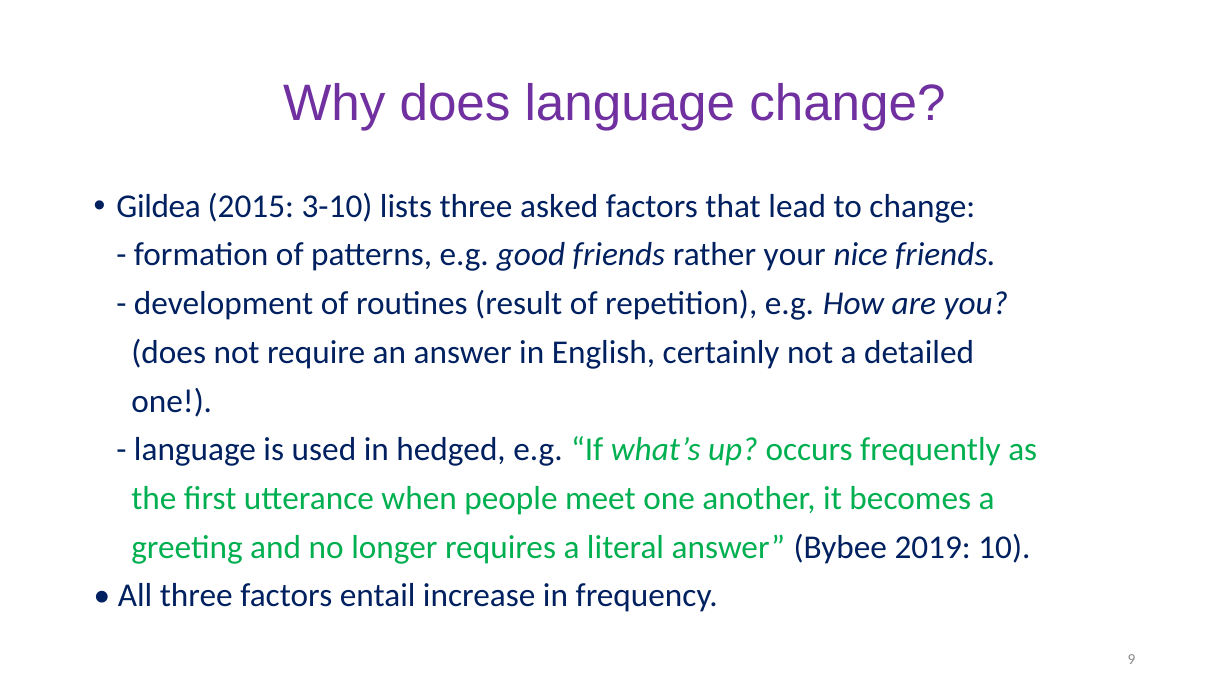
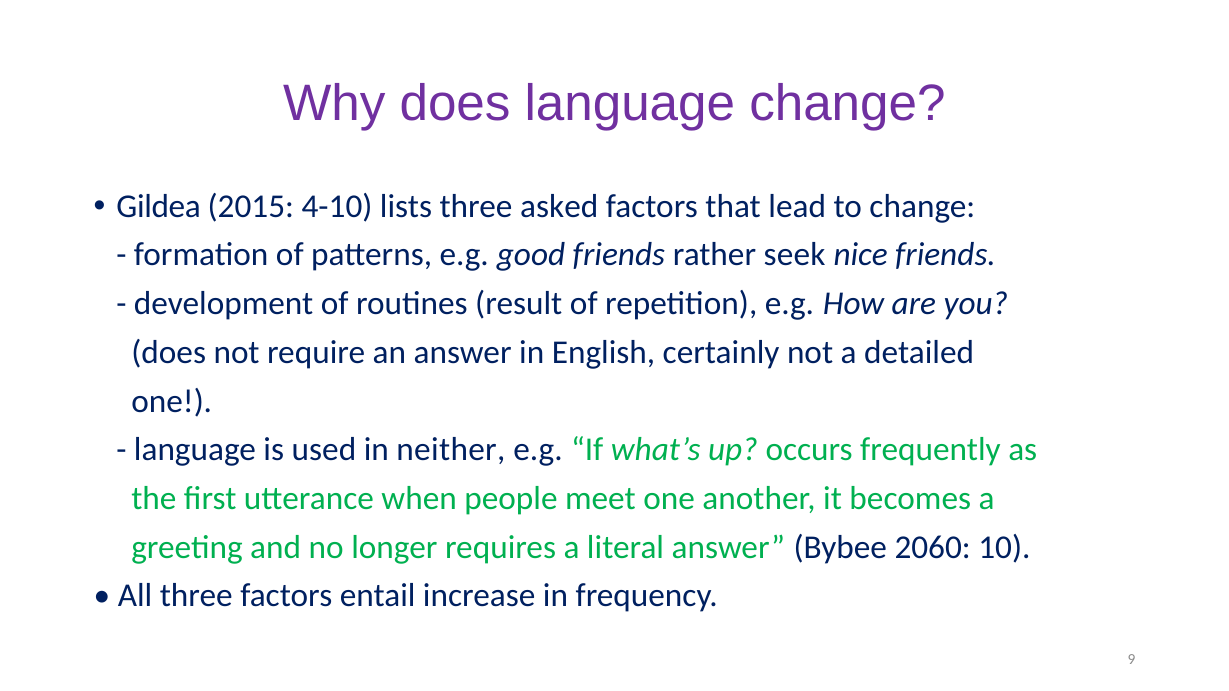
3-10: 3-10 -> 4-10 (337, 206)
your: your -> seek (795, 255)
hedged: hedged -> neither (451, 450)
2019: 2019 -> 2060 (933, 548)
